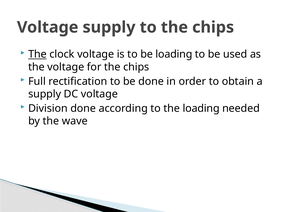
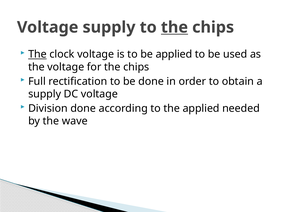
the underline: none -> present (174, 27)
be loading: loading -> applied (174, 54)
the loading: loading -> applied (201, 108)
